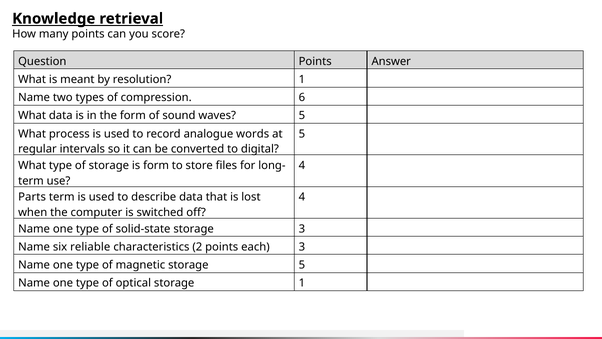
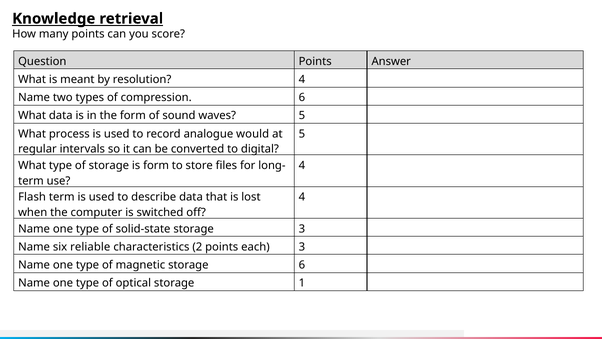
resolution 1: 1 -> 4 (302, 79)
words: words -> would (253, 134)
Parts: Parts -> Flash (32, 197)
storage 5: 5 -> 6 (302, 265)
